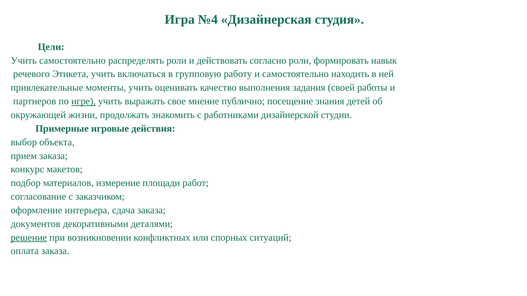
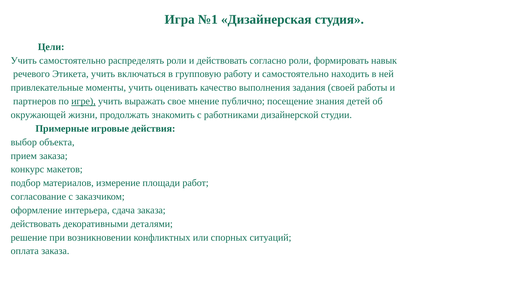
№4: №4 -> №1 (208, 19)
документов: документов -> действовать (36, 224)
решение underline: present -> none (29, 238)
